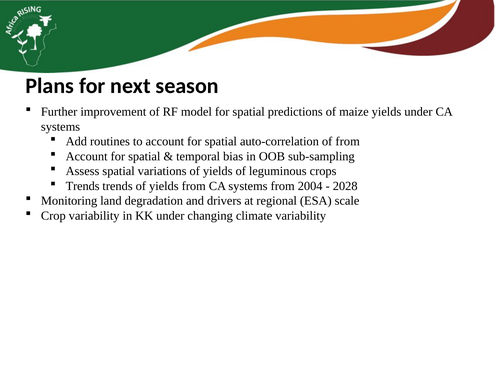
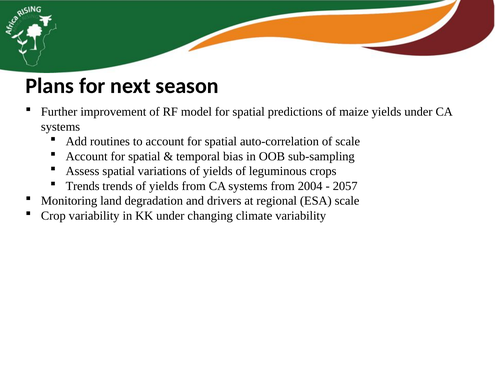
of from: from -> scale (348, 142)
2028: 2028 -> 2057 (345, 186)
